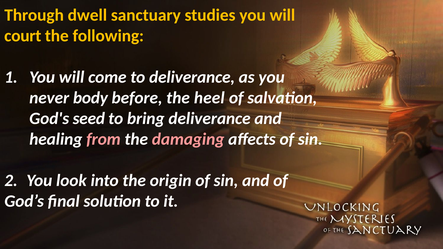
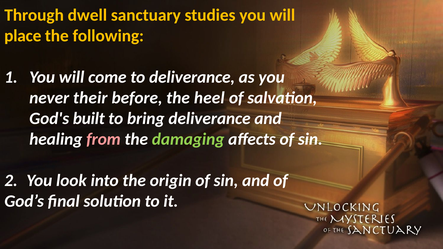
court: court -> place (23, 36)
body: body -> their (90, 98)
seed: seed -> built (89, 118)
damaging colour: pink -> light green (188, 139)
